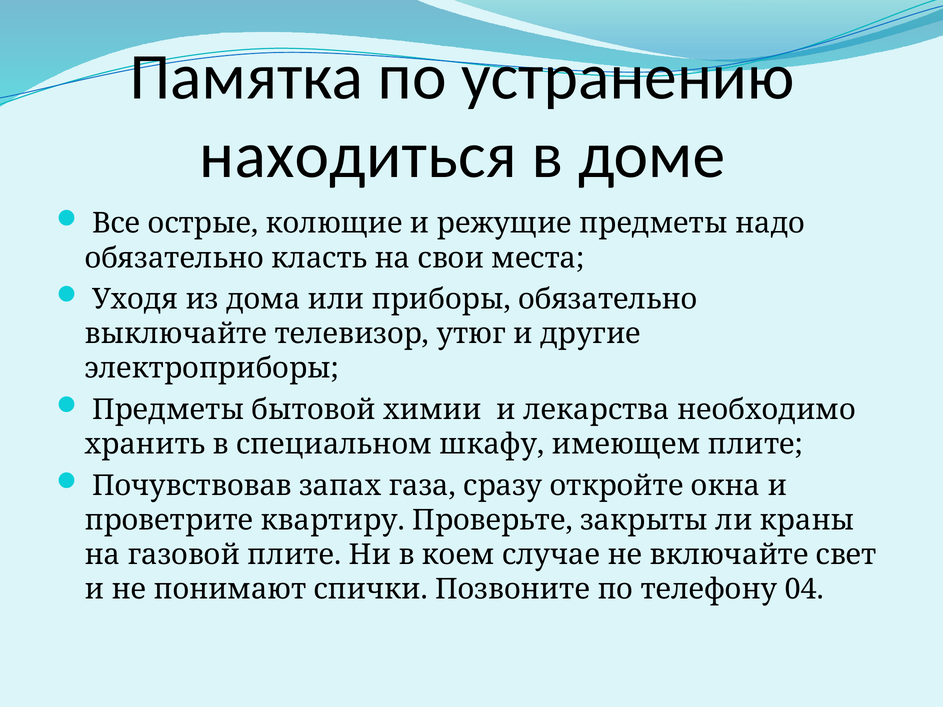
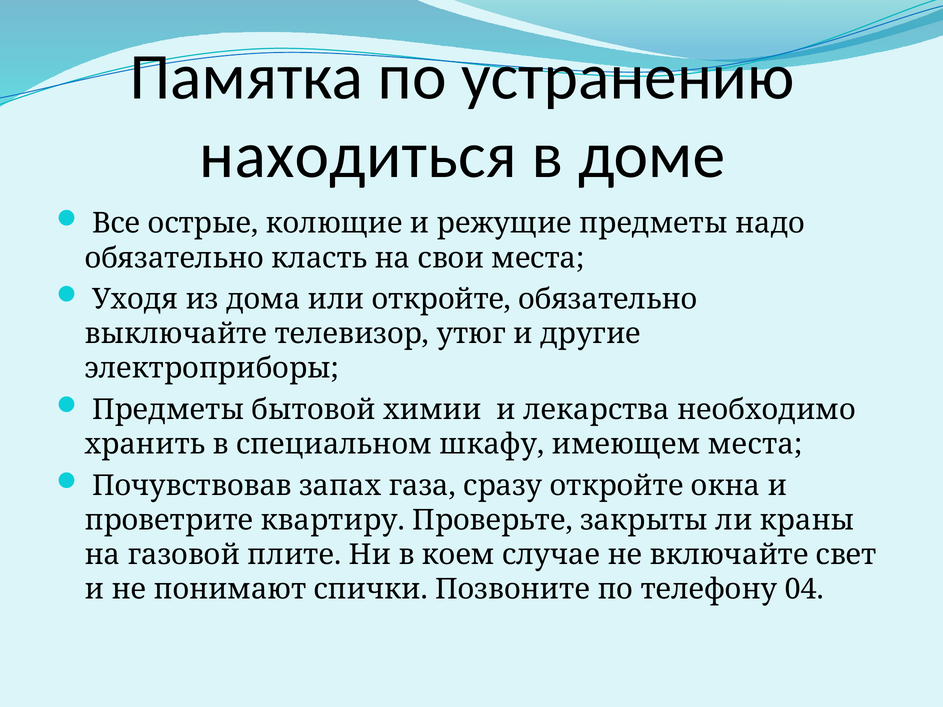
или приборы: приборы -> откройте (441, 299)
имеющем плите: плите -> места (755, 445)
